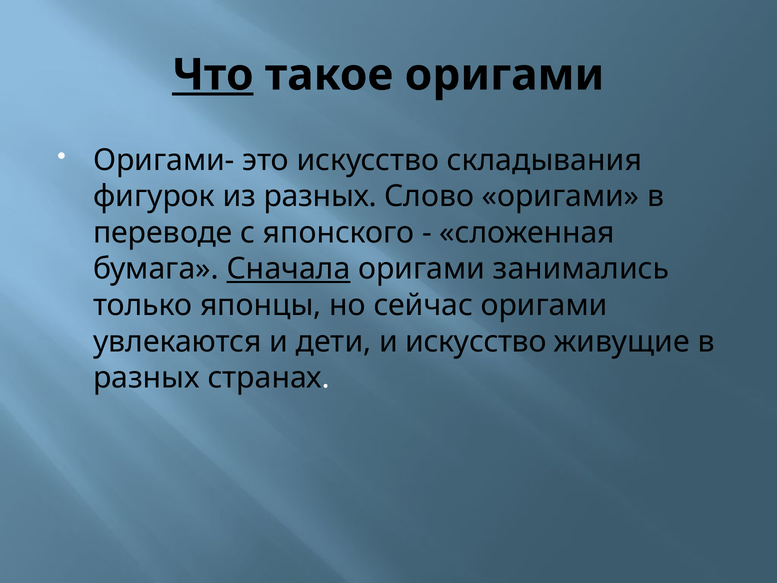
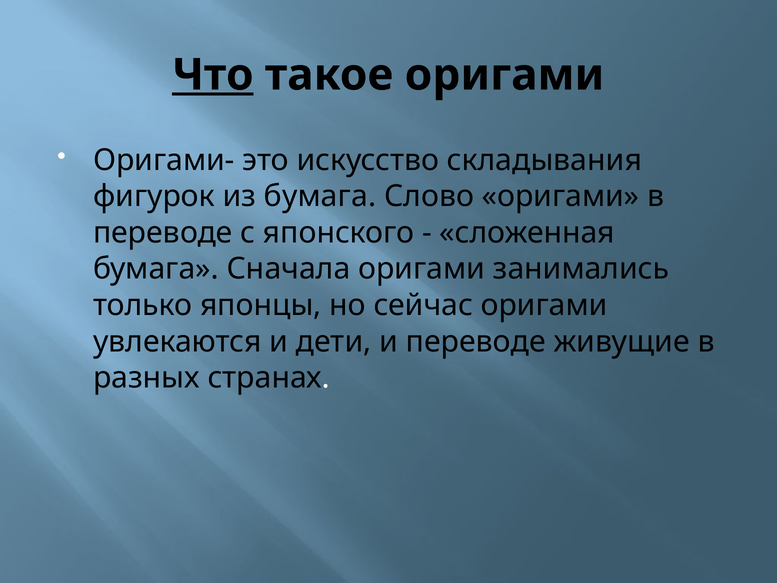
из разных: разных -> бумага (320, 196)
Сначала underline: present -> none (288, 269)
и искусство: искусство -> переводе (476, 341)
